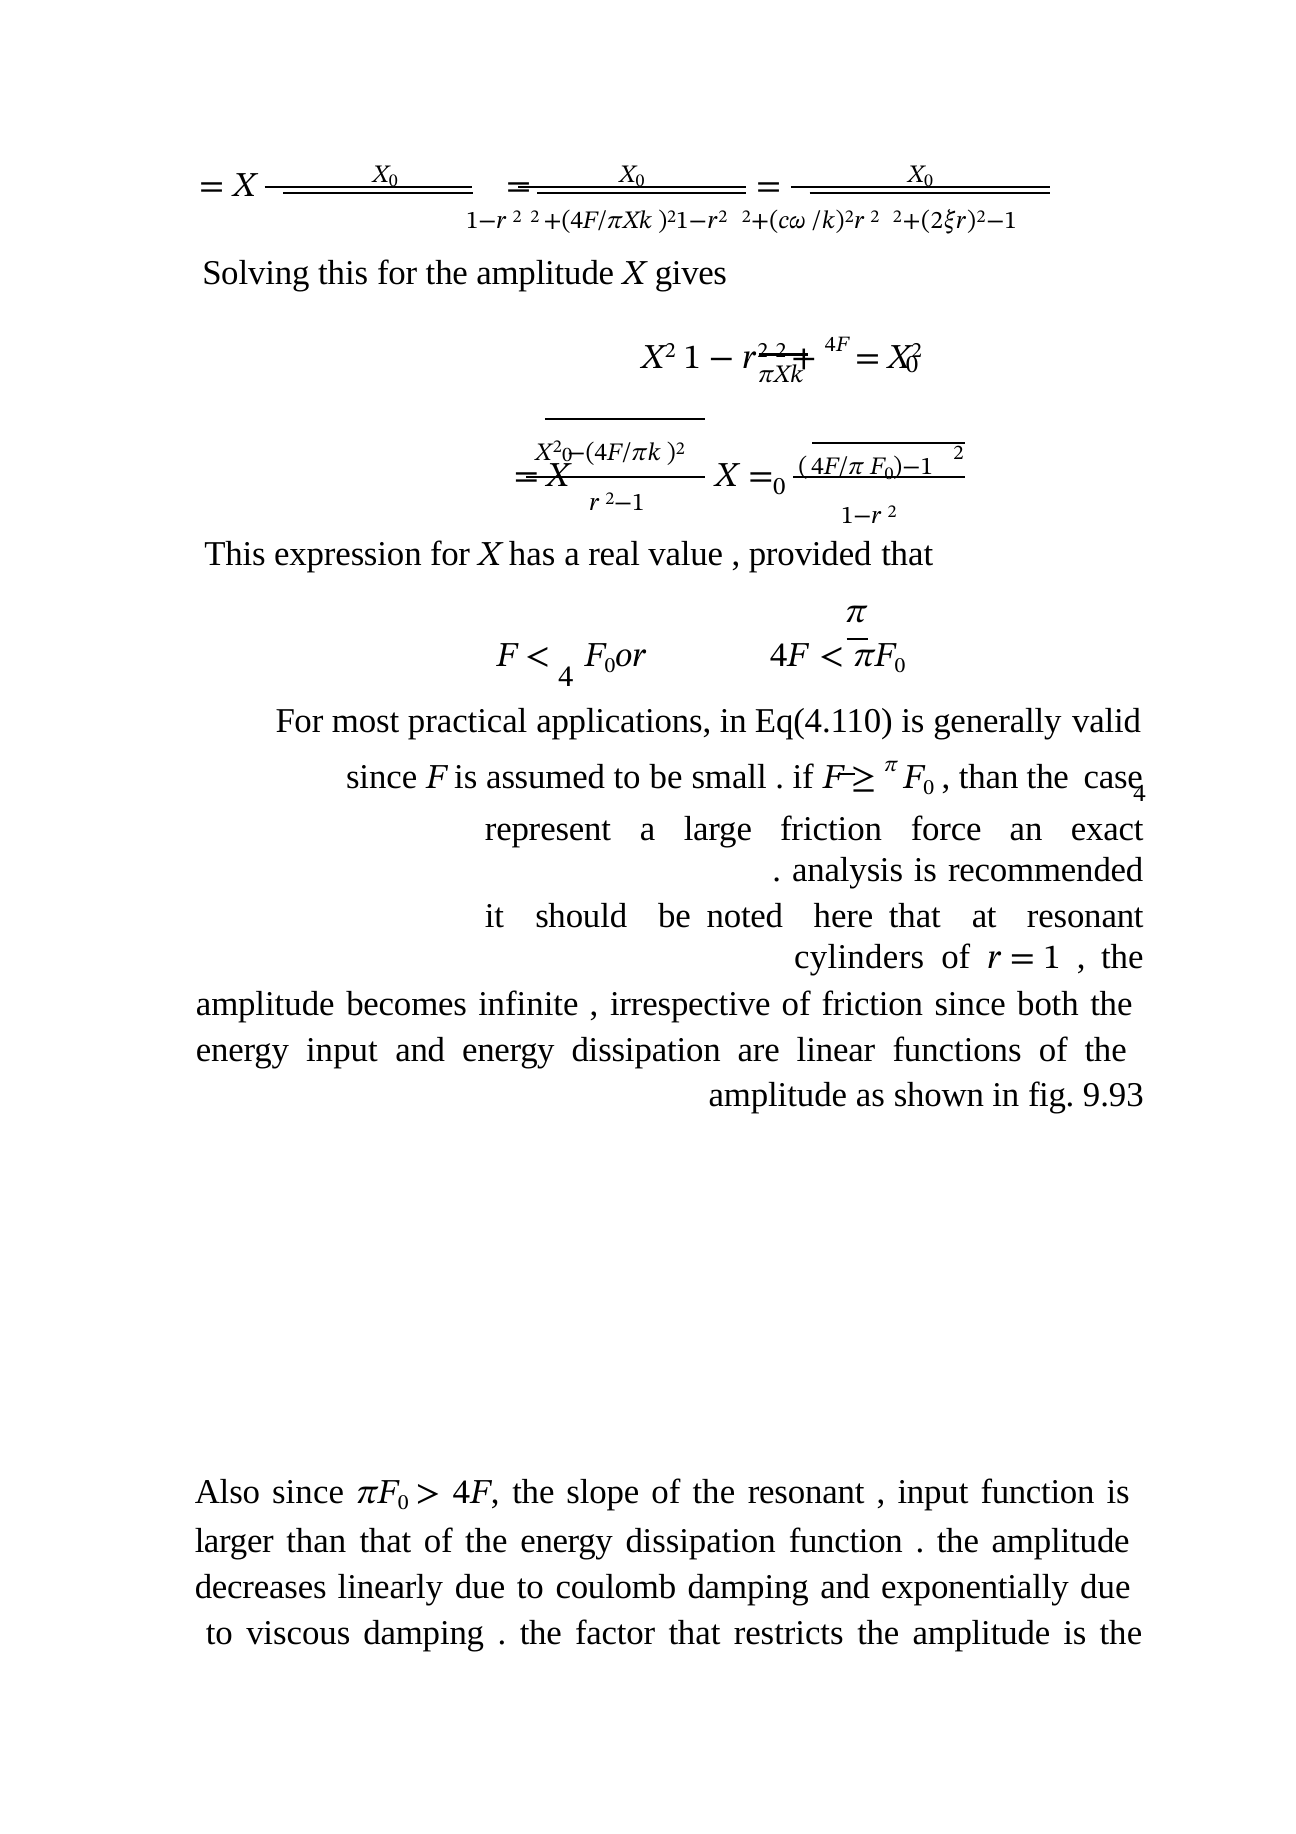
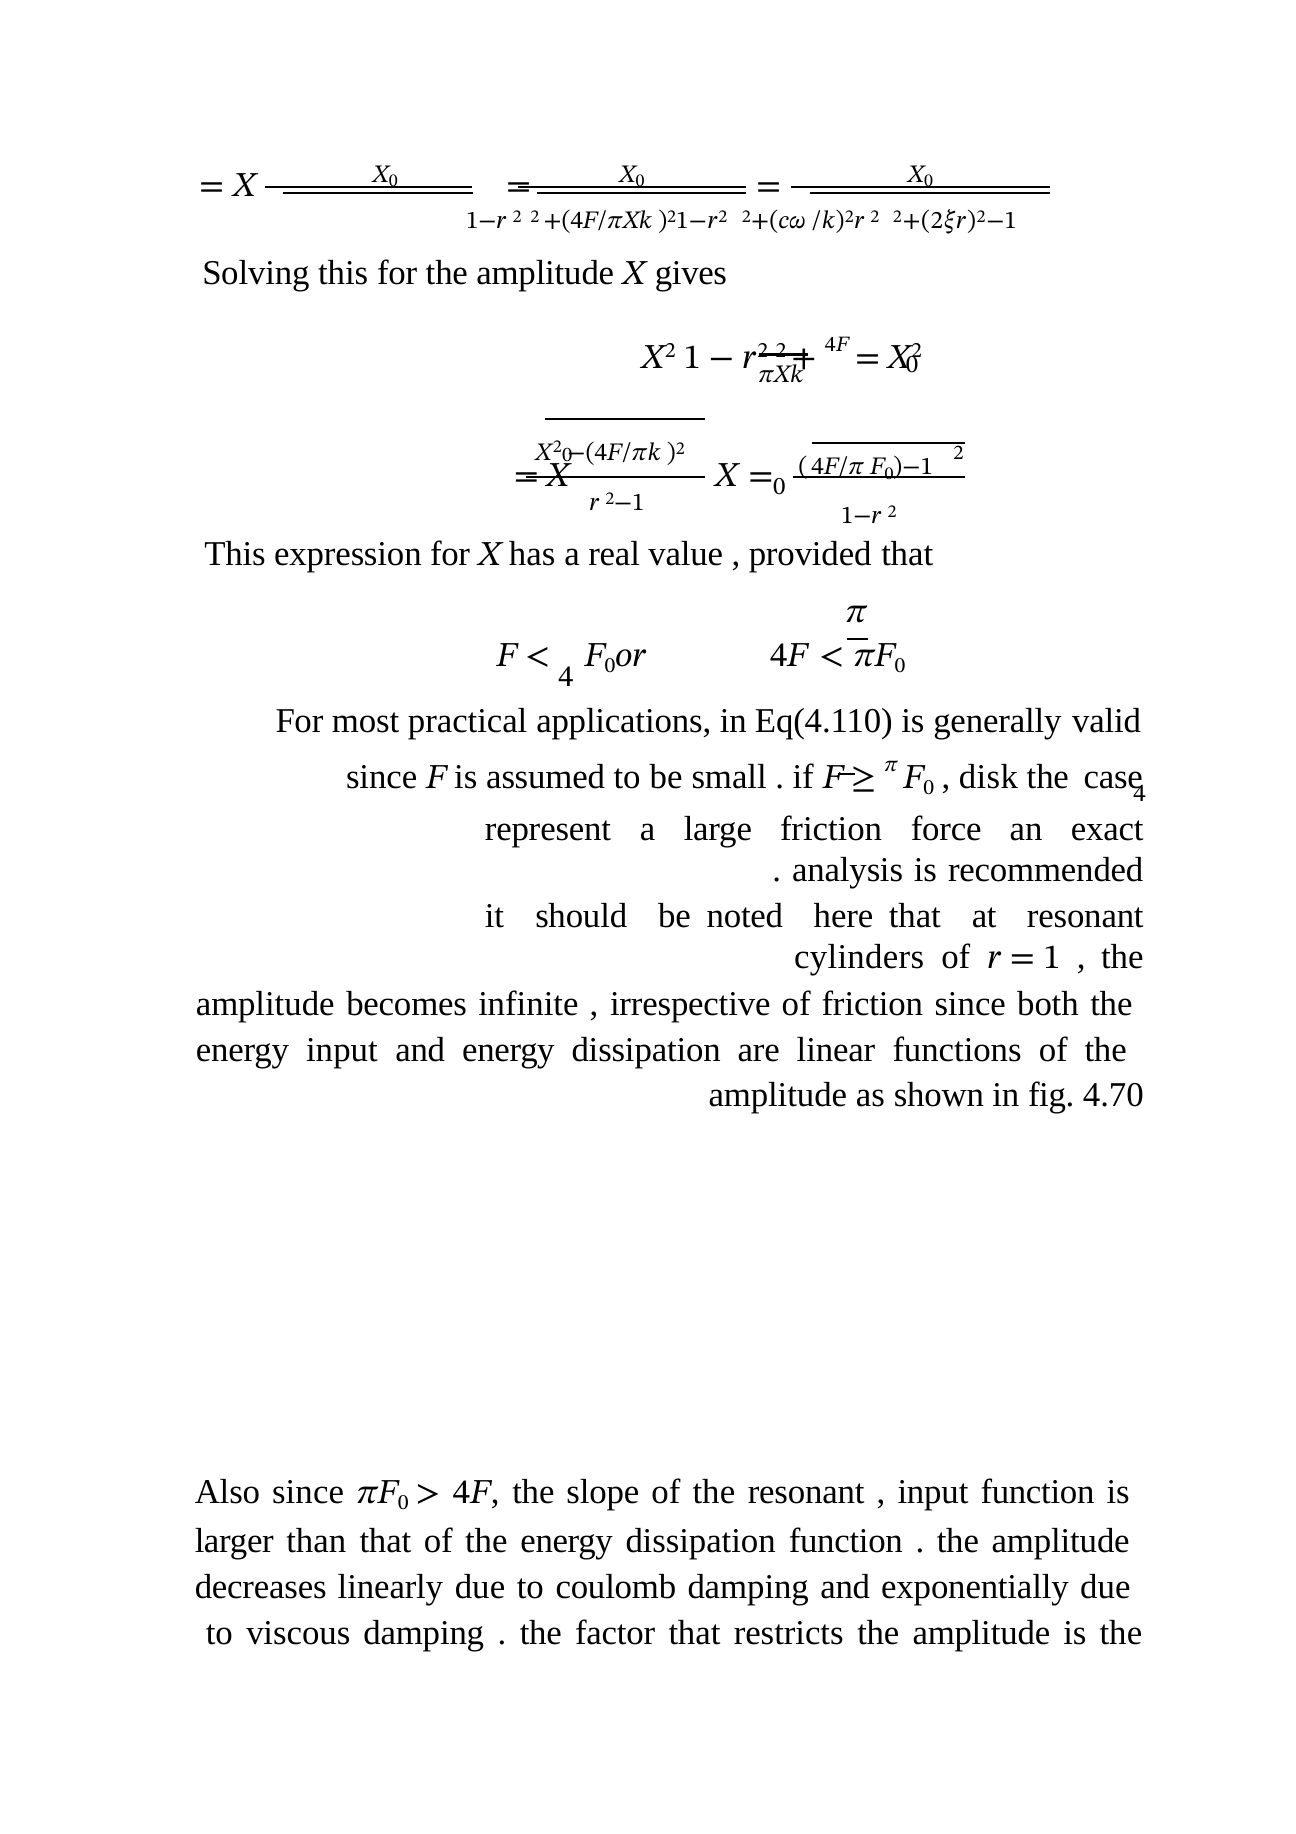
than: than -> disk (988, 777)
9.93: 9.93 -> 4.70 (1113, 1095)
